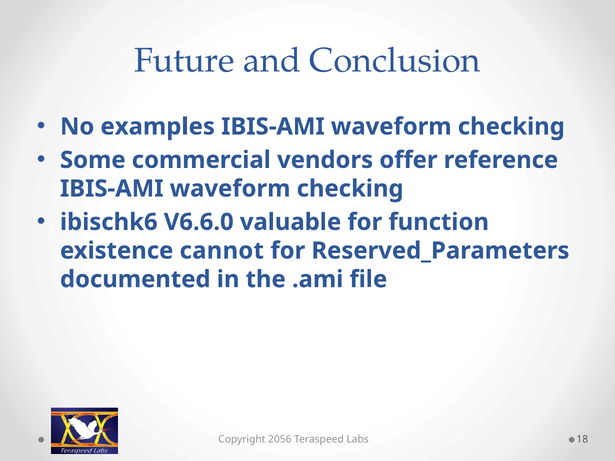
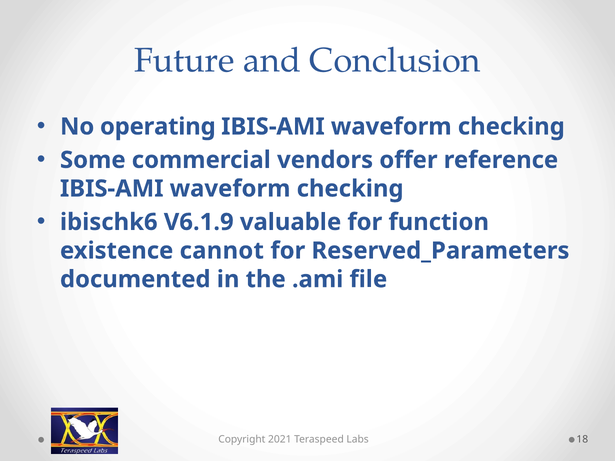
examples: examples -> operating (158, 127)
V6.6.0: V6.6.0 -> V6.1.9 (199, 222)
2056: 2056 -> 2021 (280, 440)
